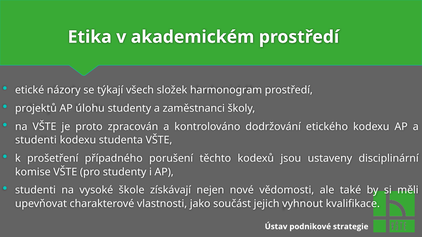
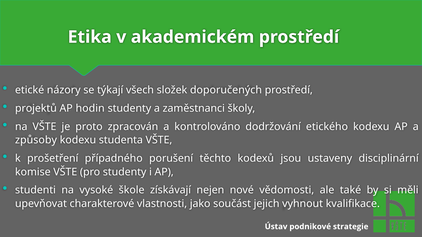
harmonogram: harmonogram -> doporučených (226, 90)
úlohu: úlohu -> hodin (90, 109)
studenti: studenti -> způsoby (36, 140)
